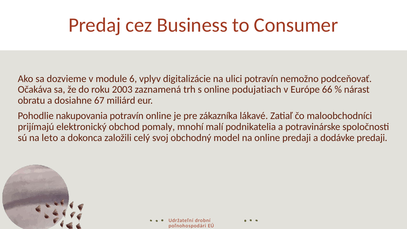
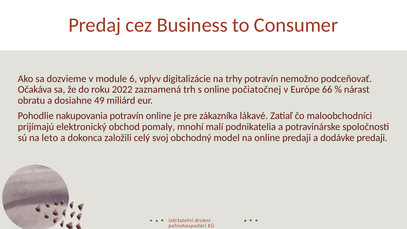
ulici: ulici -> trhy (234, 79)
2003: 2003 -> 2022 (122, 90)
podujatiach: podujatiach -> počiatočnej (257, 90)
67: 67 -> 49 (99, 101)
